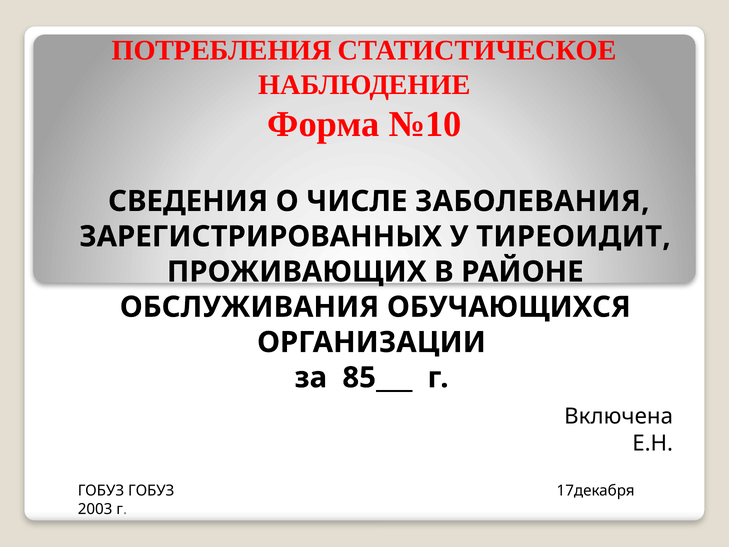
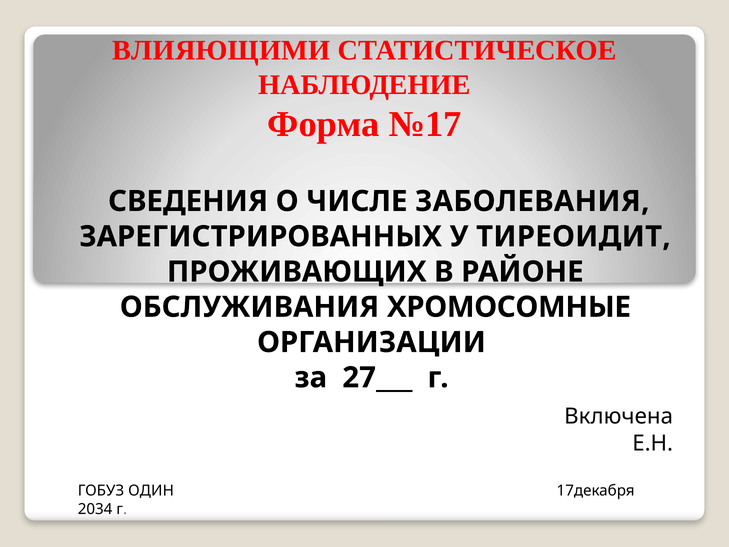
ПОТРЕБЛЕНИЯ: ПОТРЕБЛЕНИЯ -> ВЛИЯЮЩИМИ (221, 51)
№10: №10 -> №17 (425, 124)
ОБУЧАЮЩИХСЯ: ОБУЧАЮЩИХСЯ -> ХРОМОСОМНЫЕ (509, 307)
85___: 85___ -> 27___ (377, 377)
ГОБУЗ ГОБУЗ: ГОБУЗ -> ОДИН (151, 491)
2003: 2003 -> 2034 (95, 509)
